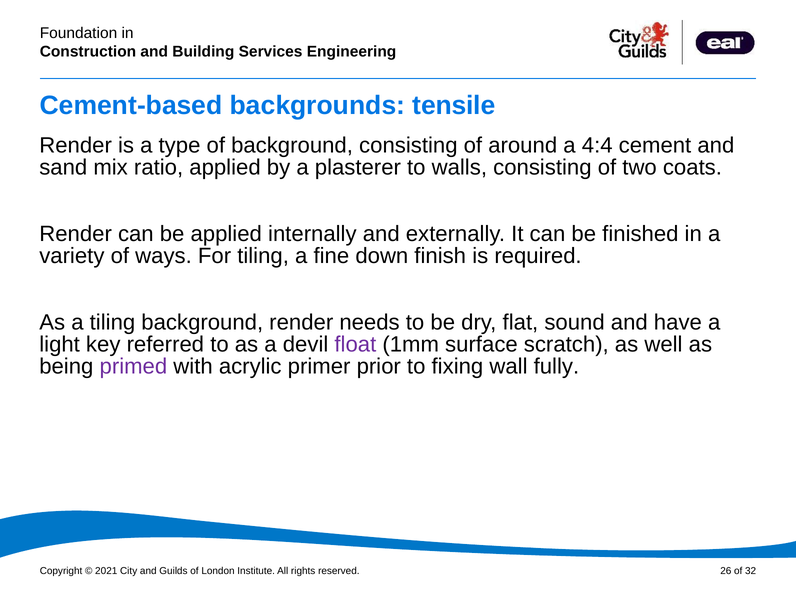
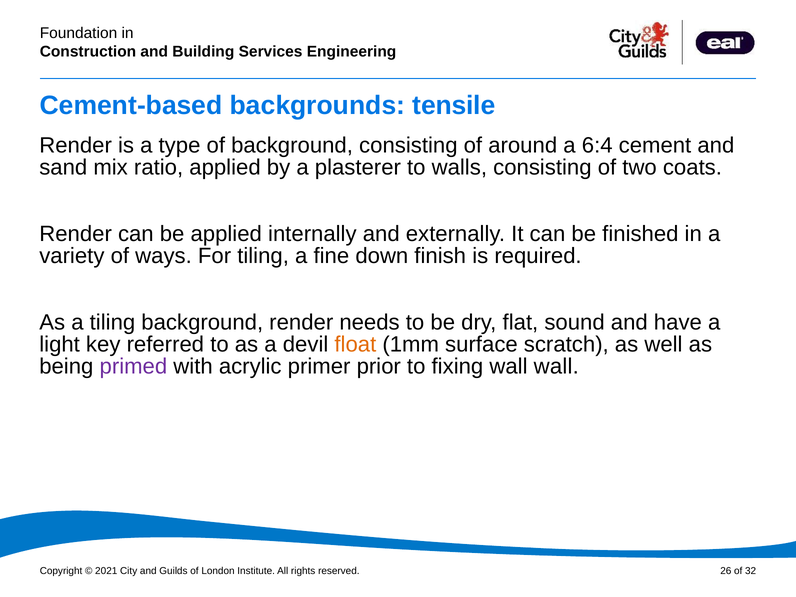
4:4: 4:4 -> 6:4 (597, 145)
float colour: purple -> orange (355, 344)
wall fully: fully -> wall (556, 366)
